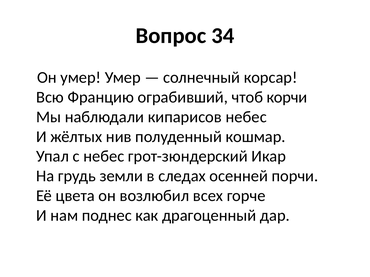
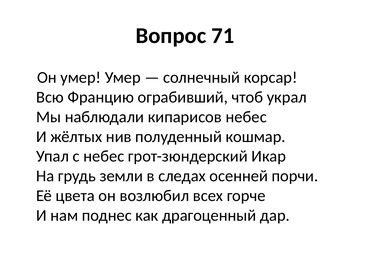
34: 34 -> 71 (223, 36)
корчи: корчи -> украл (287, 97)
